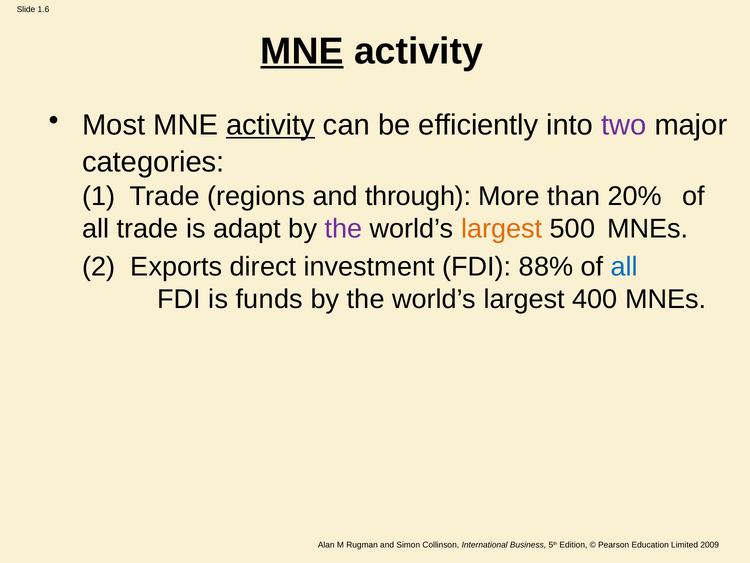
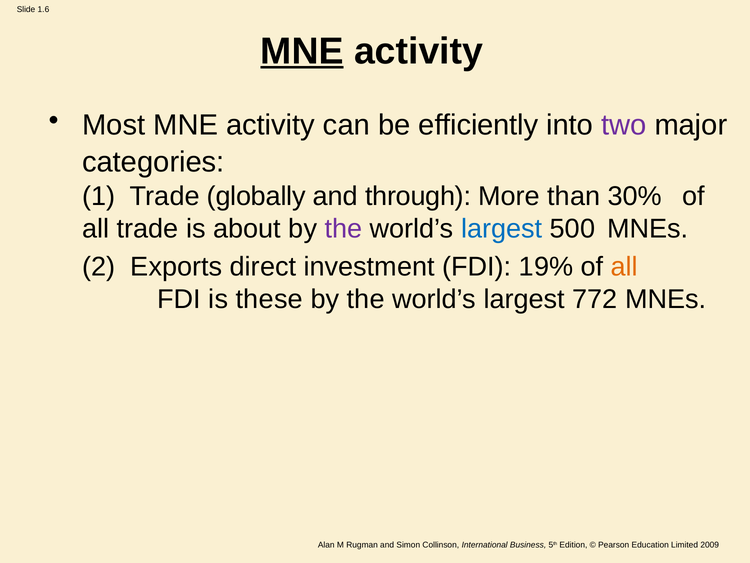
activity underline: present -> none (271, 125)
regions: regions -> globally (256, 196)
20%: 20% -> 30% (635, 196)
adapt: adapt -> about (247, 229)
largest colour: orange -> blue (502, 229)
88%: 88% -> 19% (546, 267)
all colour: blue -> orange (624, 267)
funds: funds -> these (269, 299)
400: 400 -> 772 (595, 299)
